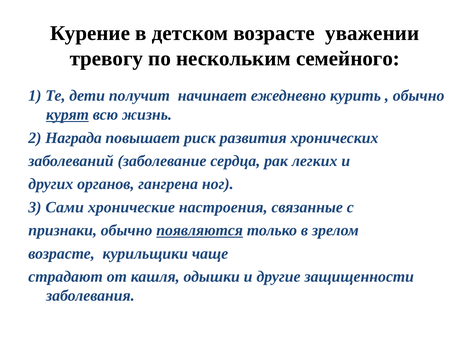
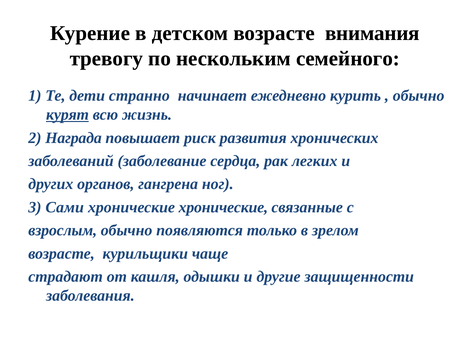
уважении: уважении -> внимания (372, 33)
получит: получит -> странно (139, 96)
хронические настроения: настроения -> хронические (223, 207)
признаки: признаки -> взрослым (63, 230)
появляются underline: present -> none (200, 230)
